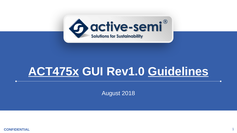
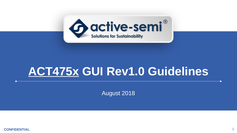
Guidelines underline: present -> none (178, 72)
